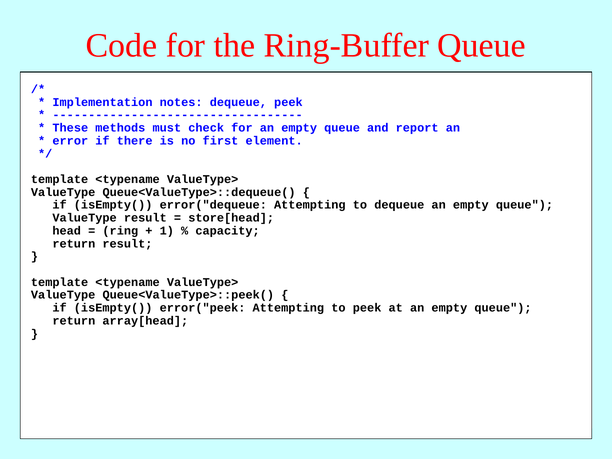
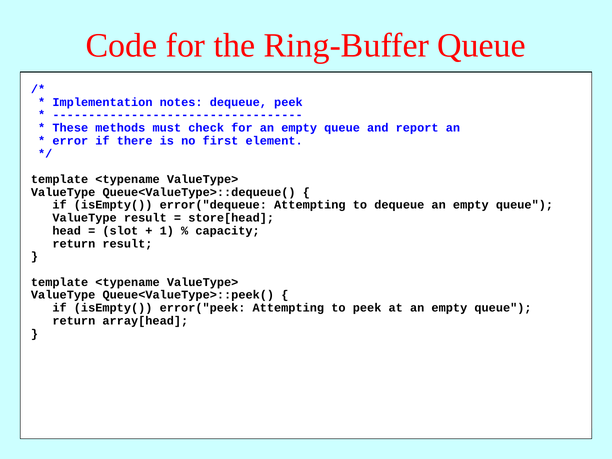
ring: ring -> slot (120, 231)
